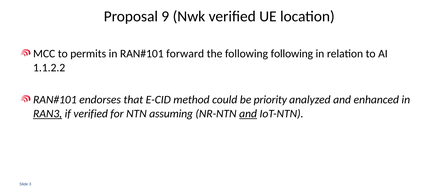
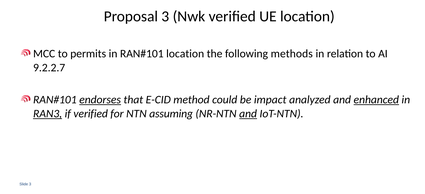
Proposal 9: 9 -> 3 (165, 17)
forward: forward -> location (185, 54)
following following: following -> methods (292, 54)
1.1.2.2: 1.1.2.2 -> 9.2.2.7 (49, 68)
endorses underline: none -> present (100, 100)
priority: priority -> impact (270, 100)
enhanced underline: none -> present (376, 100)
